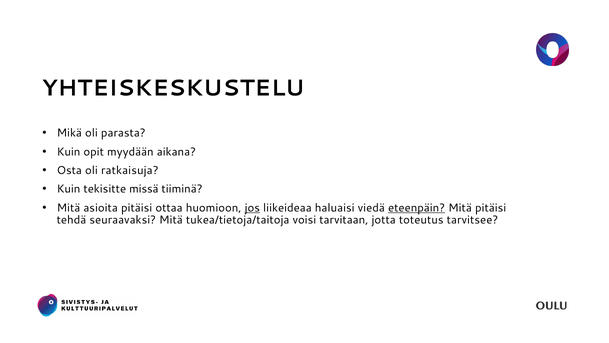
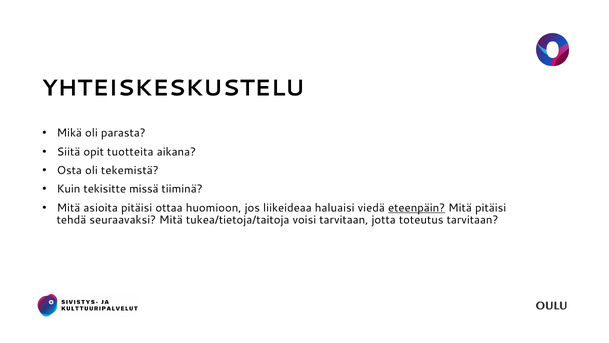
Kuin: Kuin -> Siitä (68, 152)
myydään: myydään -> tuotteita (130, 152)
ratkaisuja: ratkaisuja -> tekemistä (130, 170)
jos underline: present -> none (252, 208)
toteutus tarvitsee: tarvitsee -> tarvitaan (472, 220)
